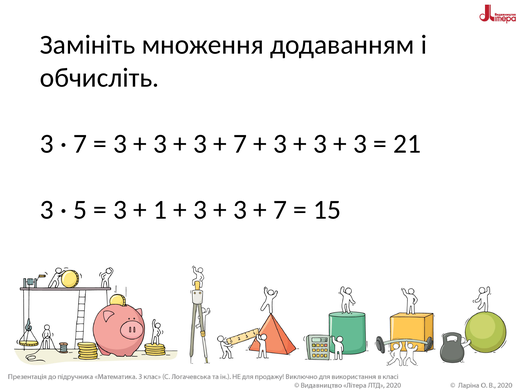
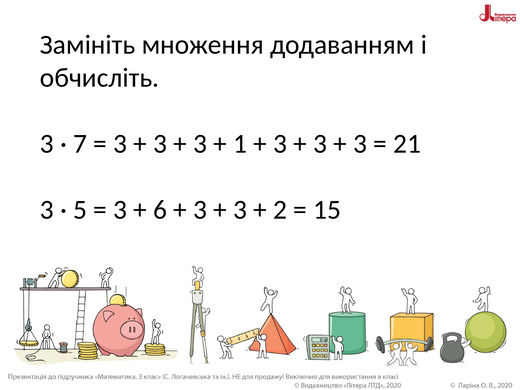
7: 7 -> 1 (240, 144)
1: 1 -> 6 (160, 210)
7: 7 -> 2 (280, 210)
